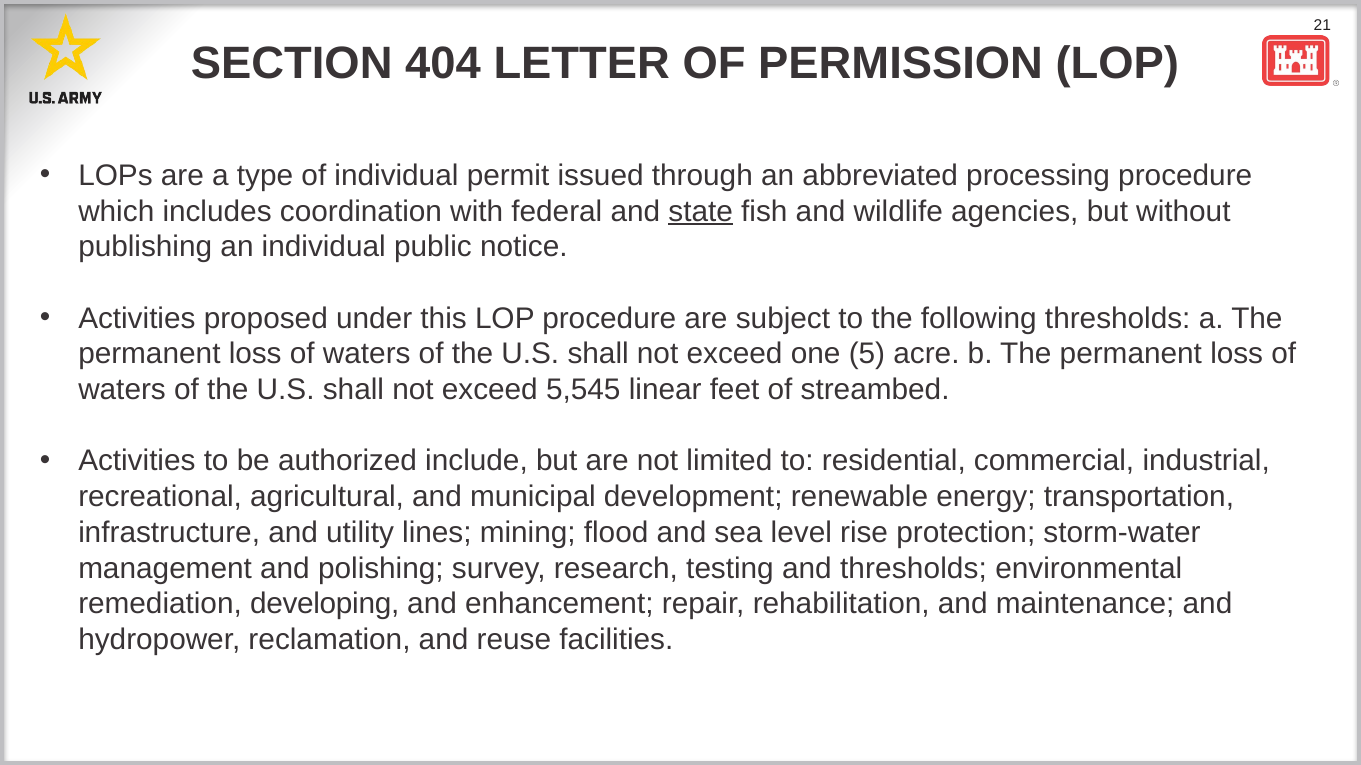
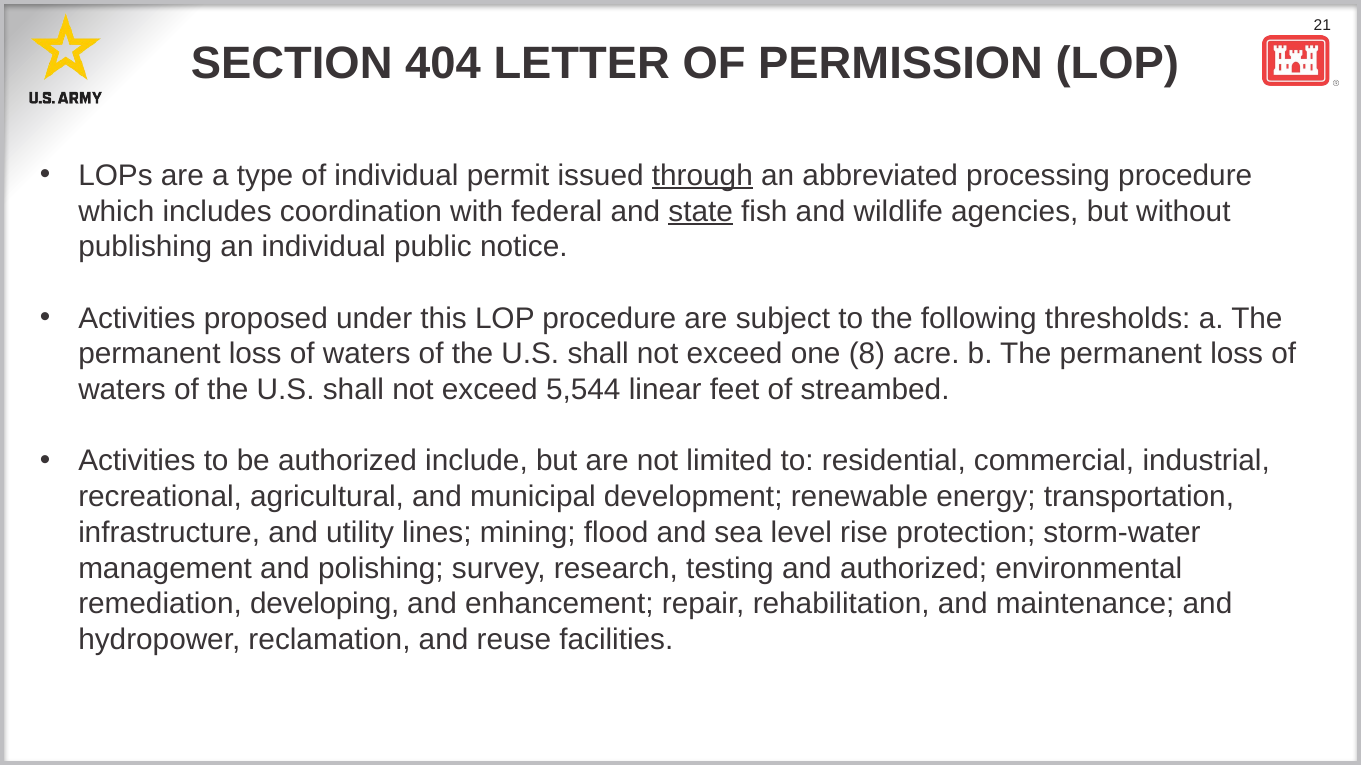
through underline: none -> present (702, 176)
5: 5 -> 8 (867, 354)
5,545: 5,545 -> 5,544 (583, 390)
and thresholds: thresholds -> authorized (914, 569)
